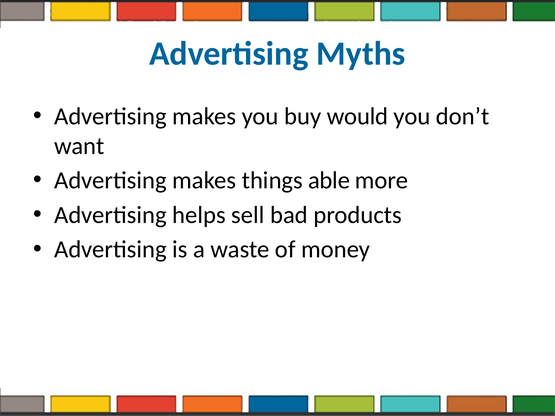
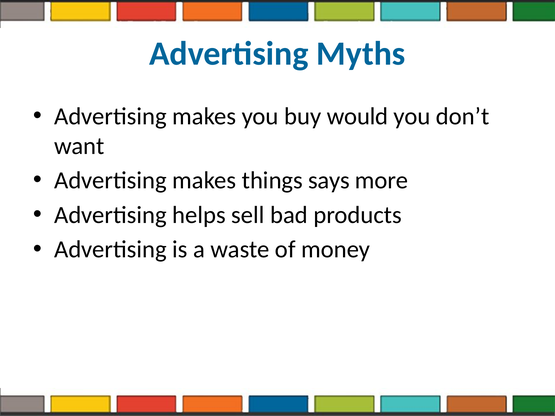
able: able -> says (329, 181)
